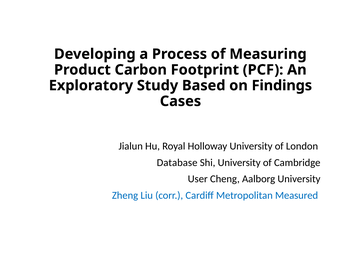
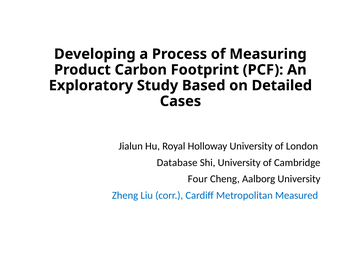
Findings: Findings -> Detailed (282, 85)
User: User -> Four (198, 179)
